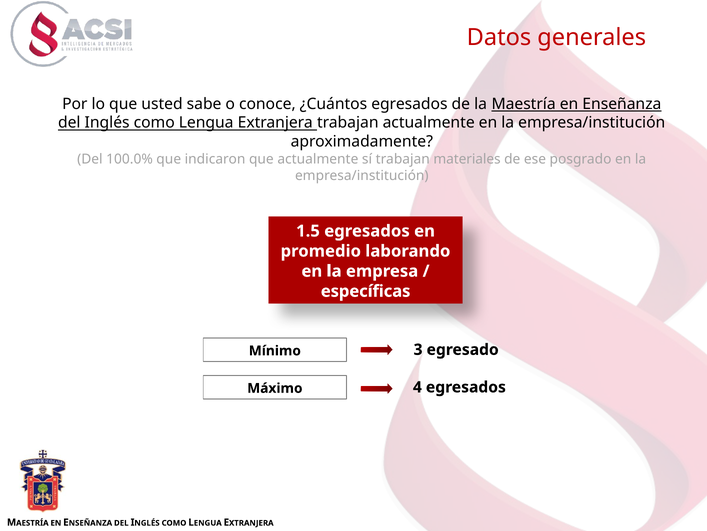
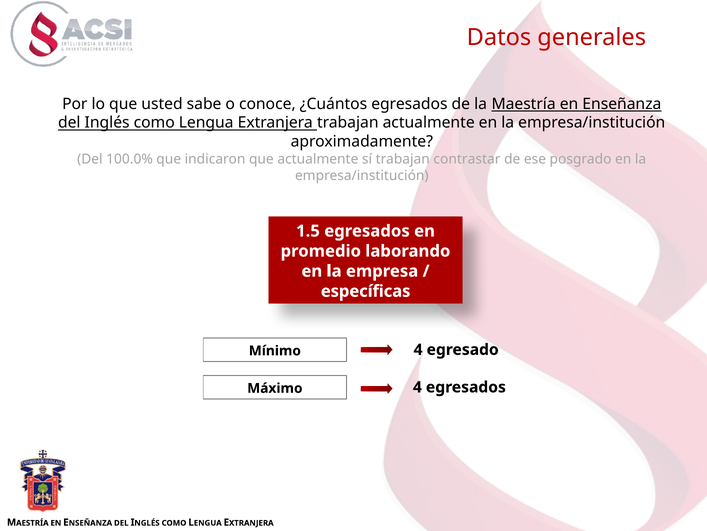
materiales: materiales -> contrastar (467, 159)
Mínimo 3: 3 -> 4 (418, 349)
